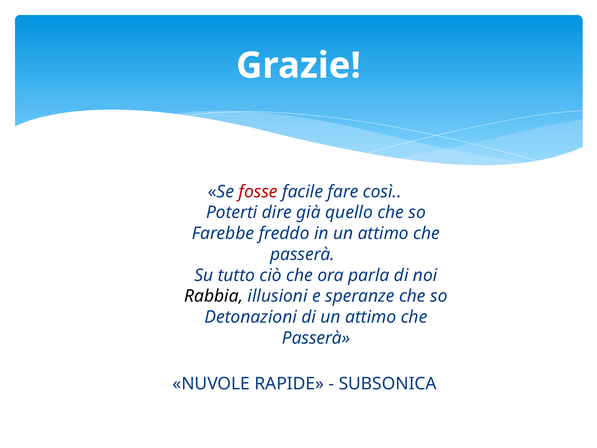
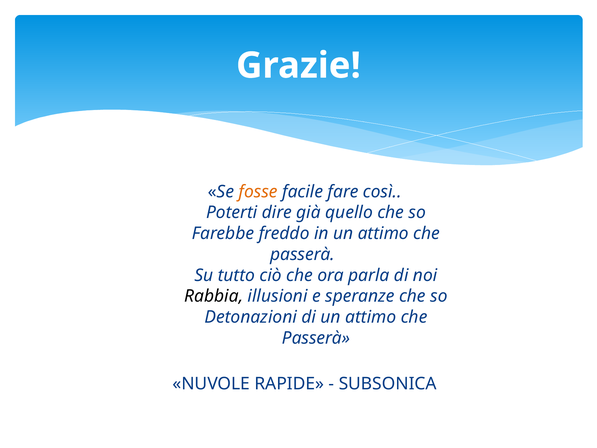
fosse colour: red -> orange (258, 192)
